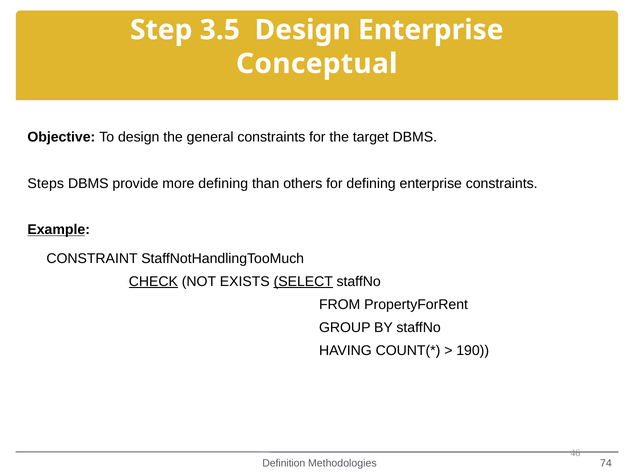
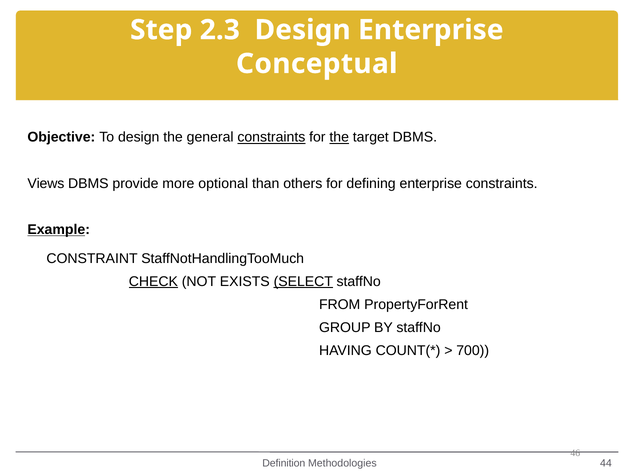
3.5: 3.5 -> 2.3 (220, 30)
constraints underline: none -> present (271, 137)
the underline: none -> present (339, 137)
Steps: Steps -> Views (46, 184)
more defining: defining -> optional (223, 184)
190: 190 -> 700 (473, 351)
74: 74 -> 44 (606, 464)
